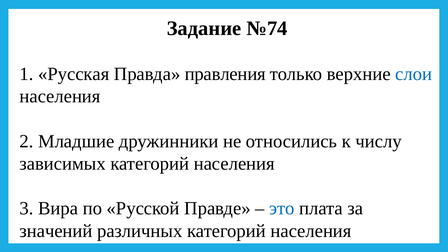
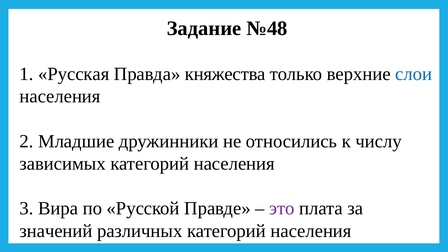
№74: №74 -> №48 (267, 28)
правления: правления -> княжества (225, 74)
это colour: blue -> purple (282, 208)
